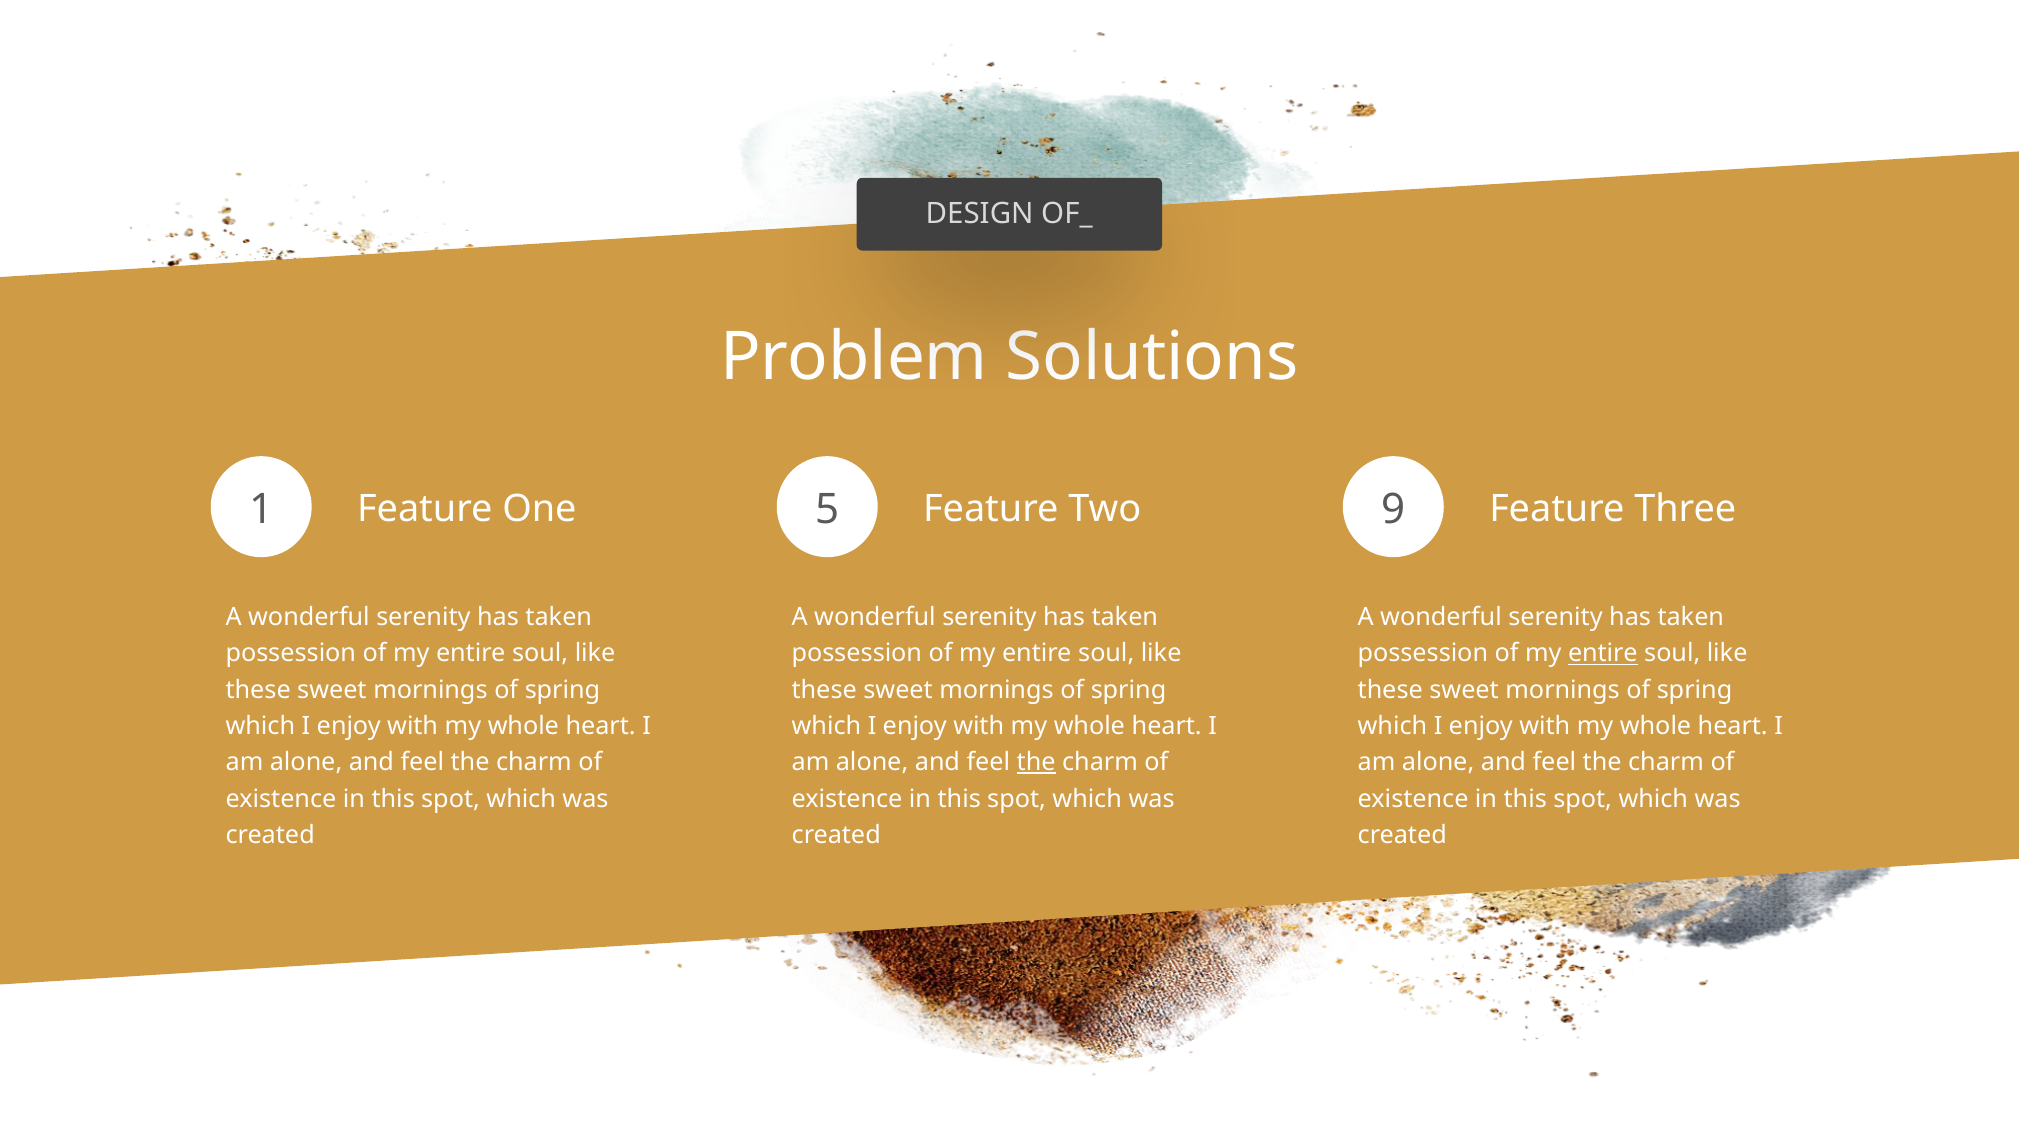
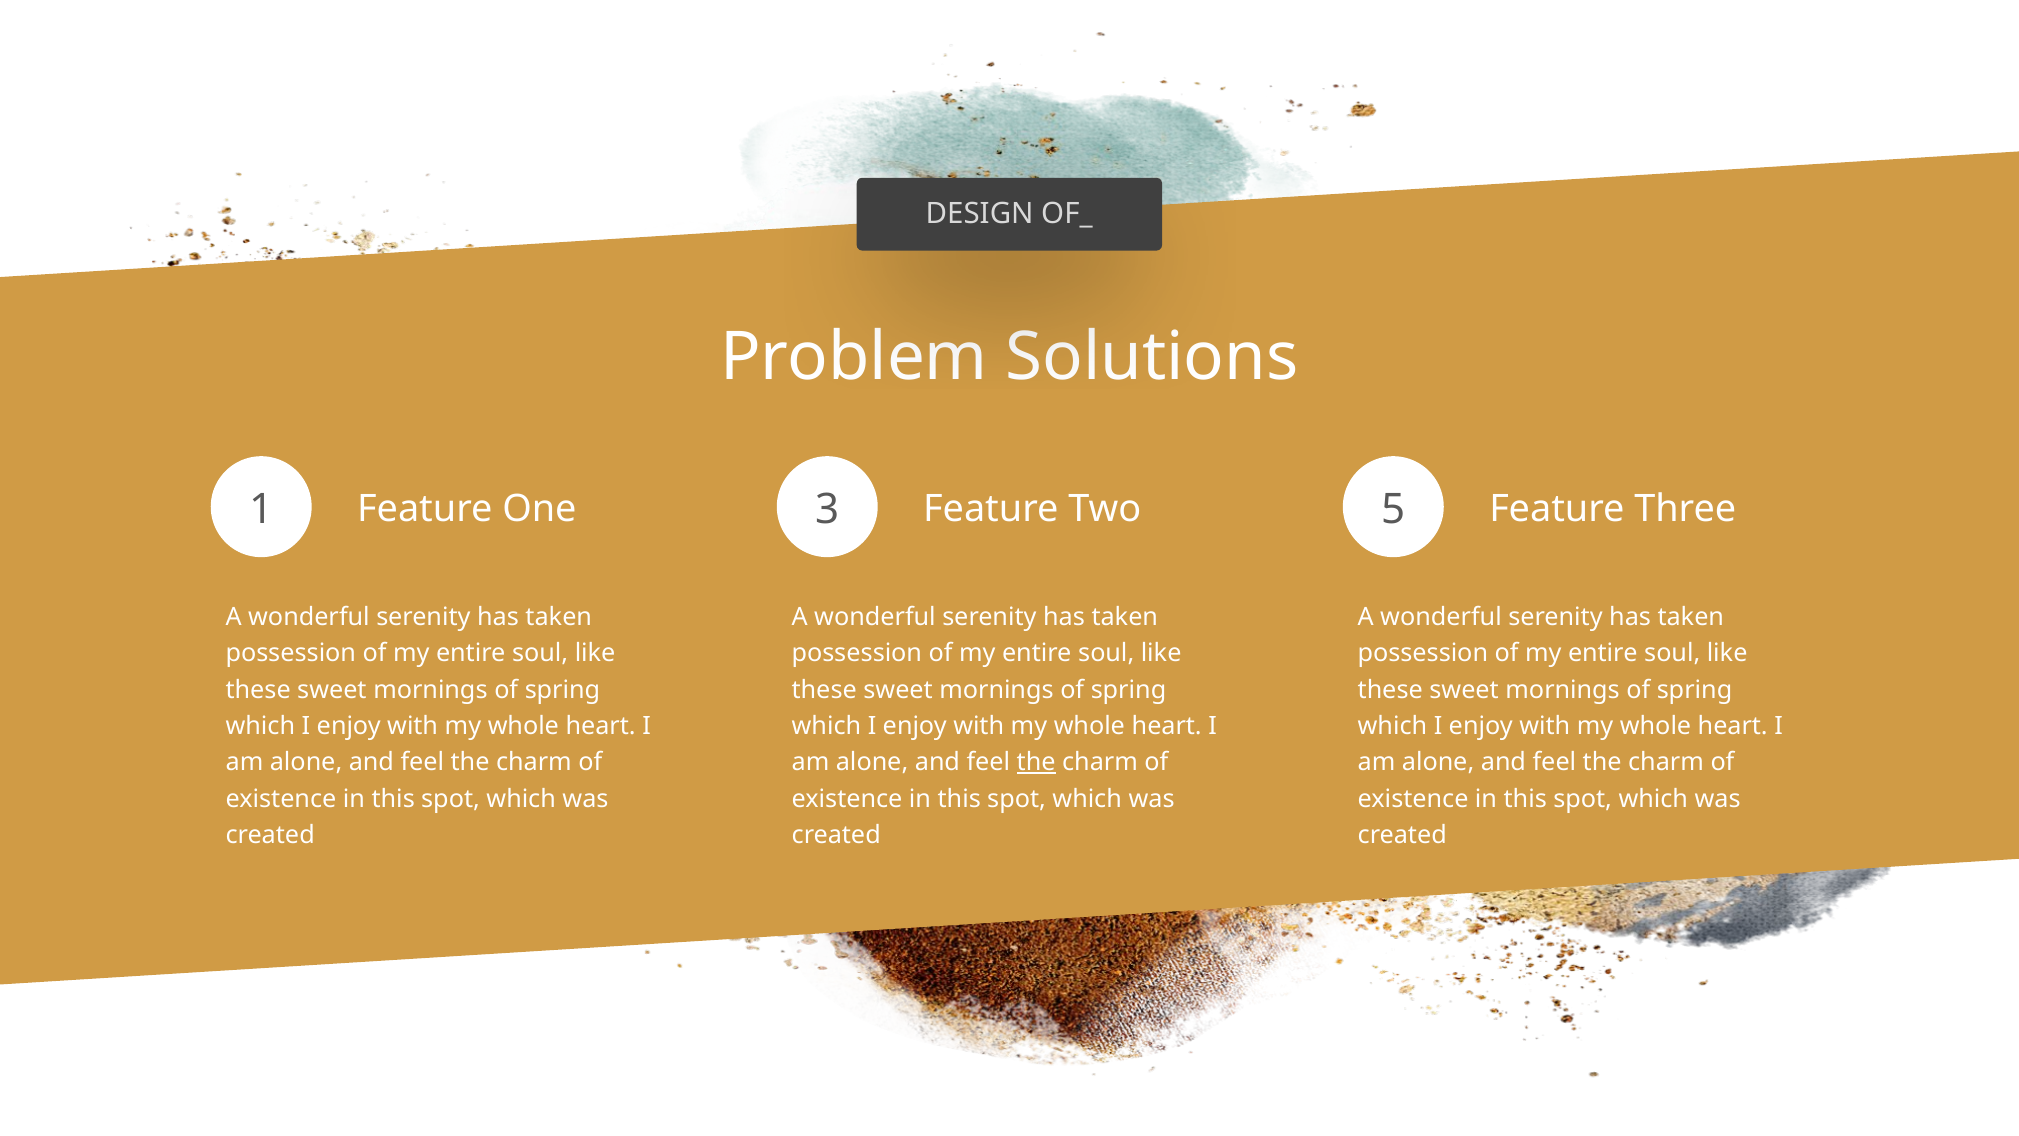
5: 5 -> 3 (827, 509)
9: 9 -> 5 (1393, 509)
entire underline: present -> none (1603, 653)
